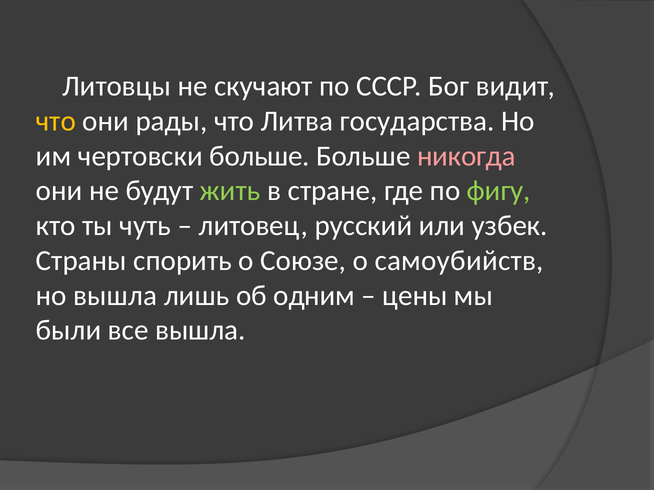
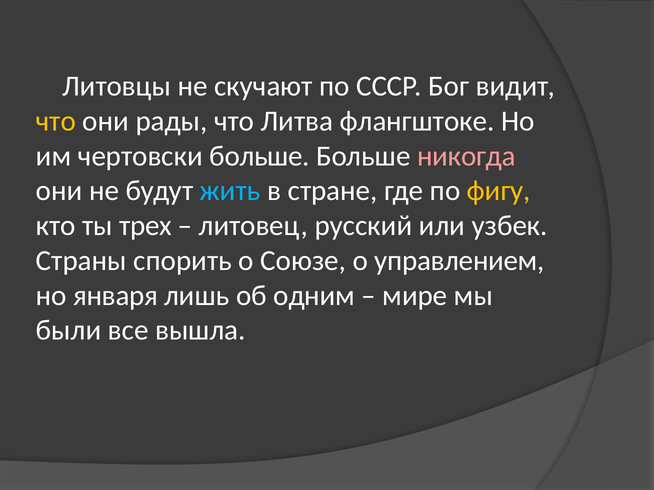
государства: государства -> флангштоке (417, 121)
жить colour: light green -> light blue (230, 191)
фигу colour: light green -> yellow (499, 191)
чуть: чуть -> трех (145, 226)
самоубийств: самоубийств -> управлением (459, 261)
но вышла: вышла -> января (116, 296)
цены: цены -> мире (415, 296)
